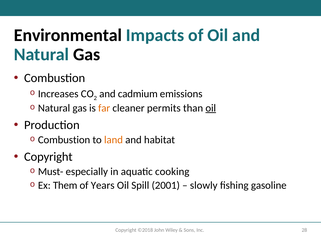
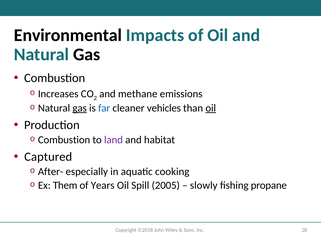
cadmium: cadmium -> methane (138, 94)
gas underline: none -> present (80, 108)
far colour: orange -> blue (104, 108)
permits: permits -> vehicles (164, 108)
land colour: orange -> purple (113, 140)
Copyright: Copyright -> Captured (48, 157)
Must-: Must- -> After- (51, 171)
2001: 2001 -> 2005 (166, 185)
gasoline: gasoline -> propane (269, 185)
